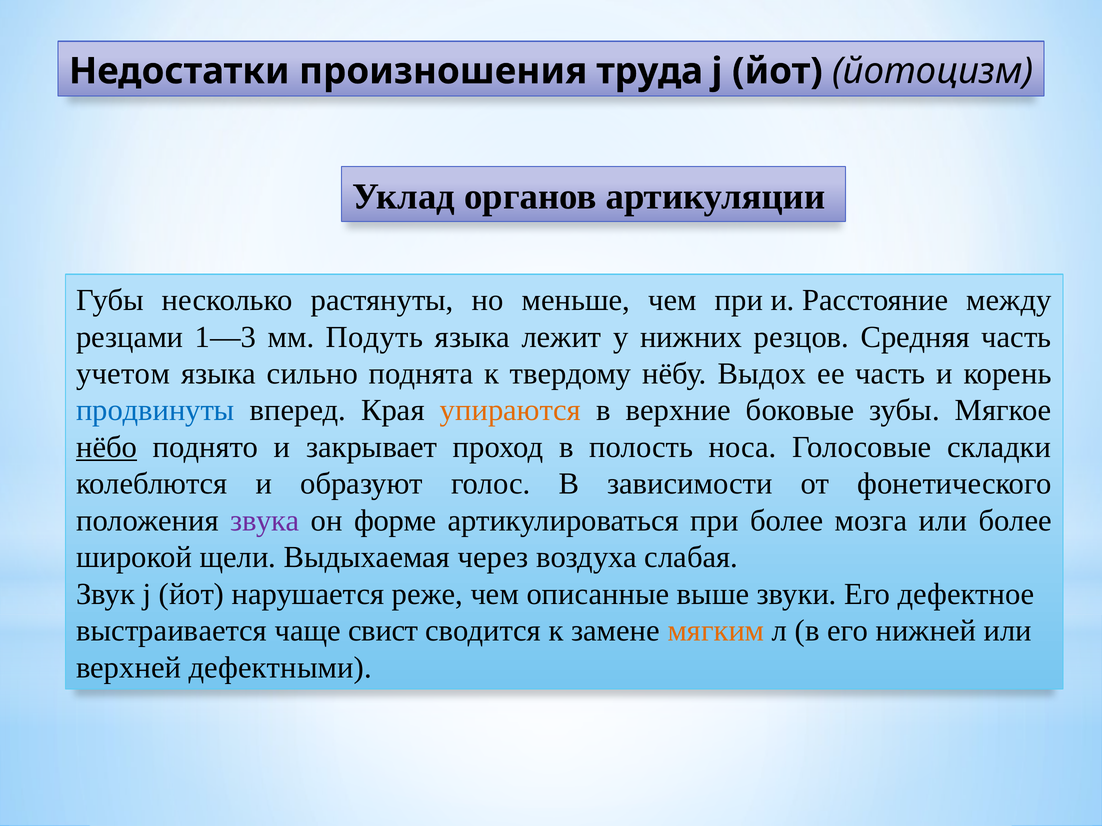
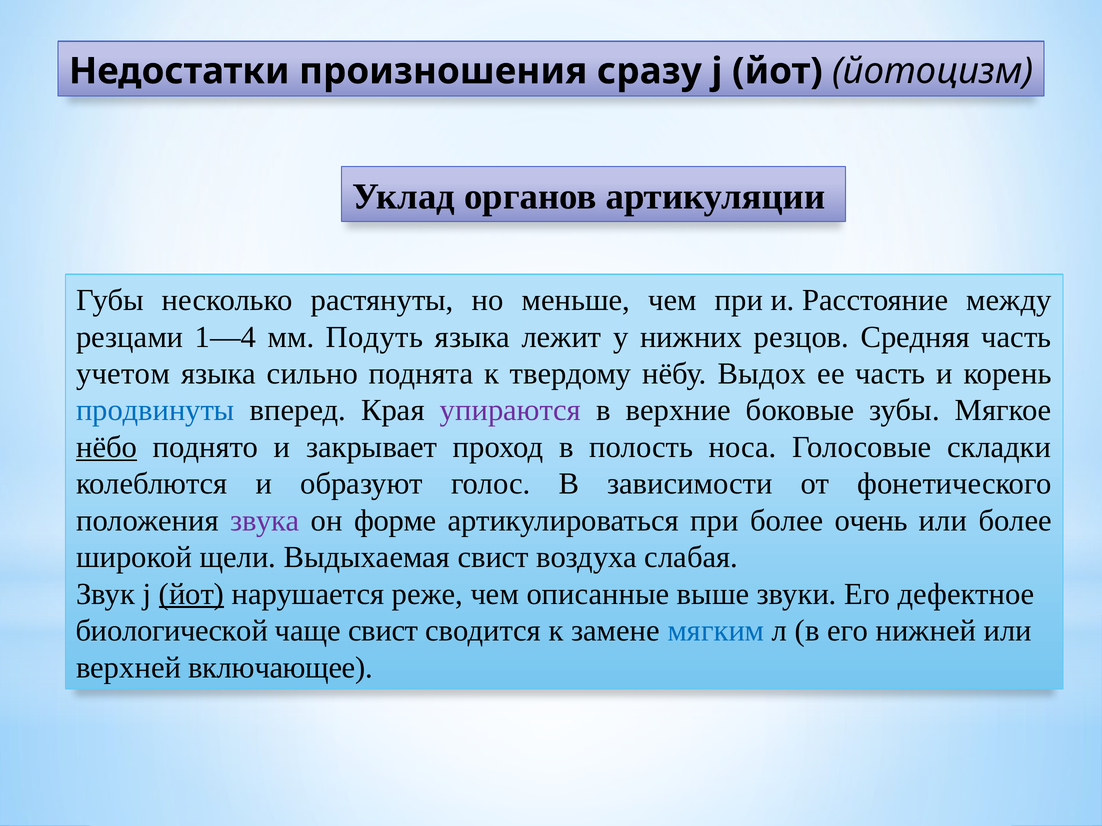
труда: труда -> сразу (649, 71)
1—3: 1—3 -> 1—4 (226, 337)
упираются colour: orange -> purple (510, 411)
мозга: мозга -> очень (871, 521)
Выдыхаемая через: через -> свист (493, 558)
йот underline: none -> present (192, 594)
выстраивается: выстраивается -> биологической (172, 631)
мягким colour: orange -> blue (716, 631)
дефектными: дефектными -> включающее (281, 668)
